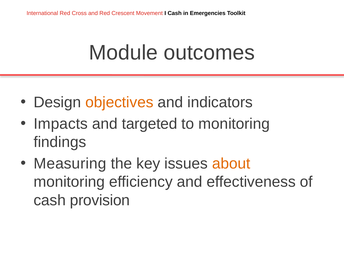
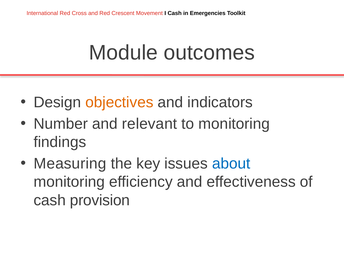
Impacts: Impacts -> Number (61, 124)
targeted: targeted -> relevant (150, 124)
about colour: orange -> blue (231, 164)
